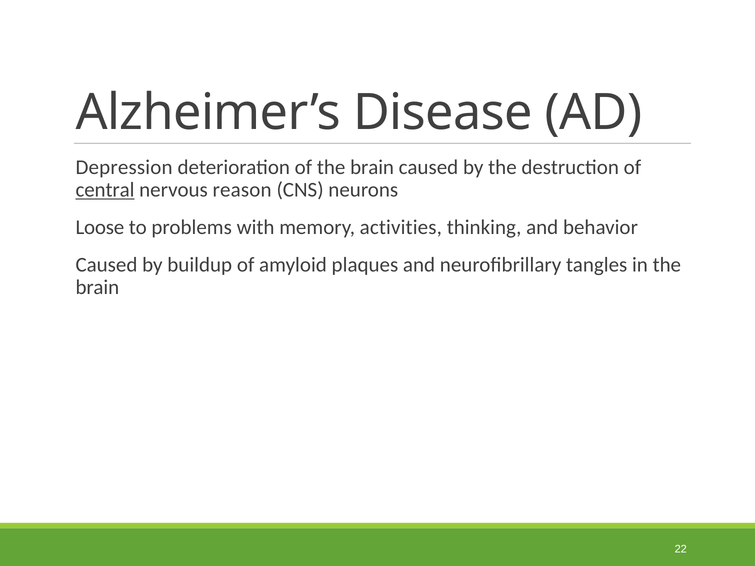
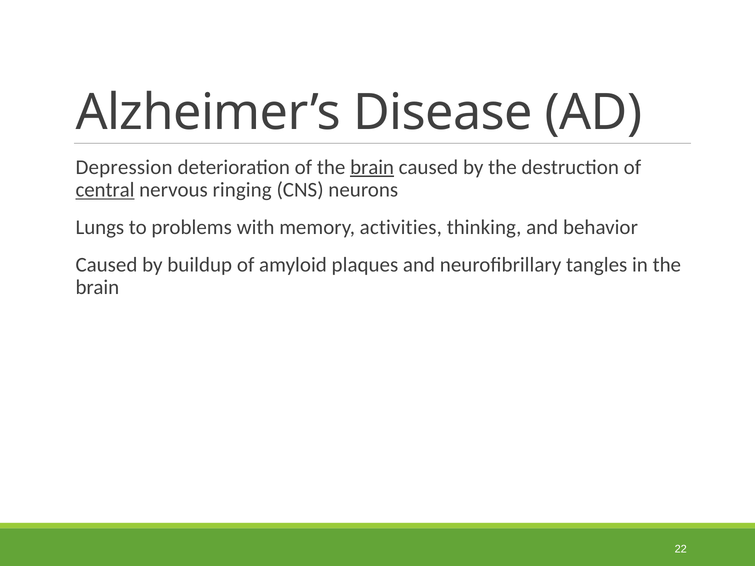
brain underline: none -> present (372, 167)
reason: reason -> ringing (242, 190)
Loose: Loose -> Lungs (100, 227)
